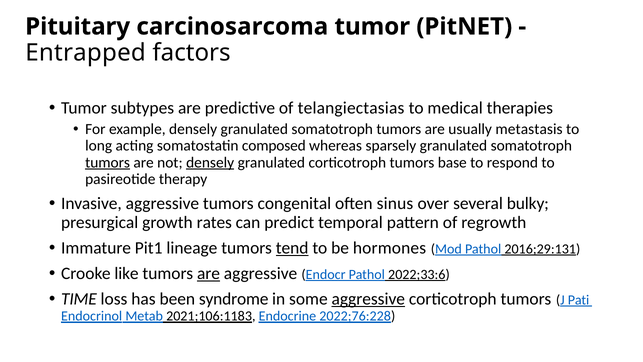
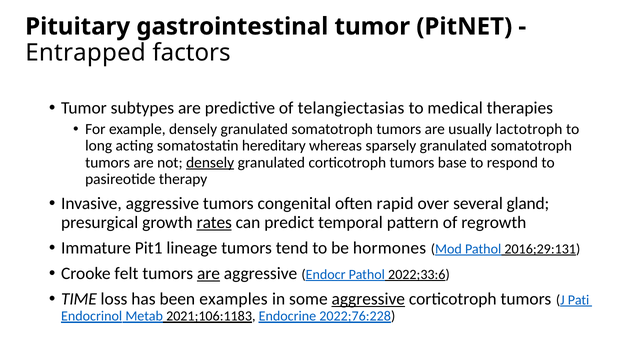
carcinosarcoma: carcinosarcoma -> gastrointestinal (232, 27)
metastasis: metastasis -> lactotroph (529, 129)
composed: composed -> hereditary (274, 146)
tumors underline: present -> none (108, 162)
sinus: sinus -> rapid (395, 203)
bulky: bulky -> gland (528, 203)
rates underline: none -> present (214, 222)
tend underline: present -> none (292, 248)
like: like -> felt (126, 273)
syndrome: syndrome -> examples (233, 299)
